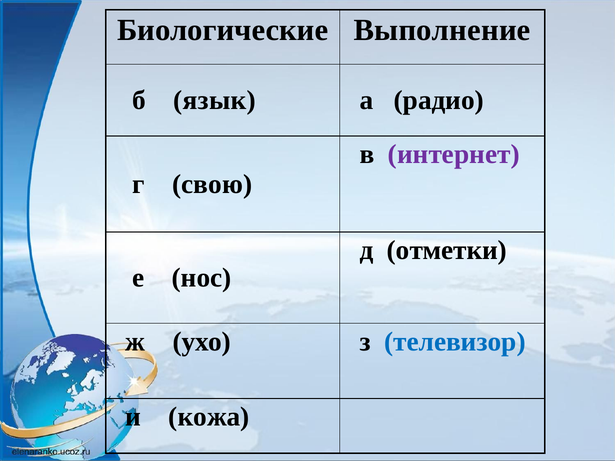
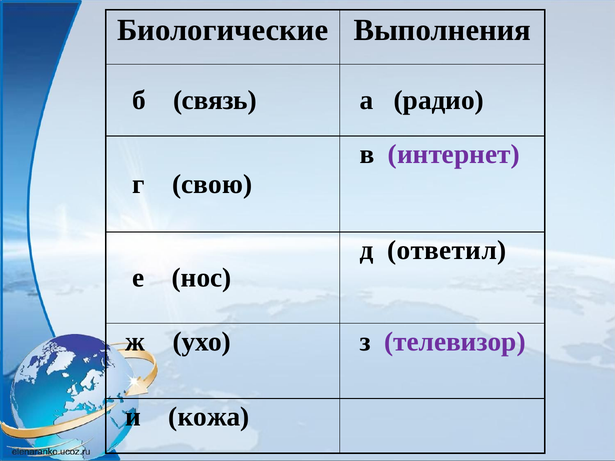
Выполнение: Выполнение -> Выполнения (442, 30)
язык: язык -> связь (215, 100)
отметки: отметки -> ответил (447, 251)
телевизор colour: blue -> purple (455, 342)
